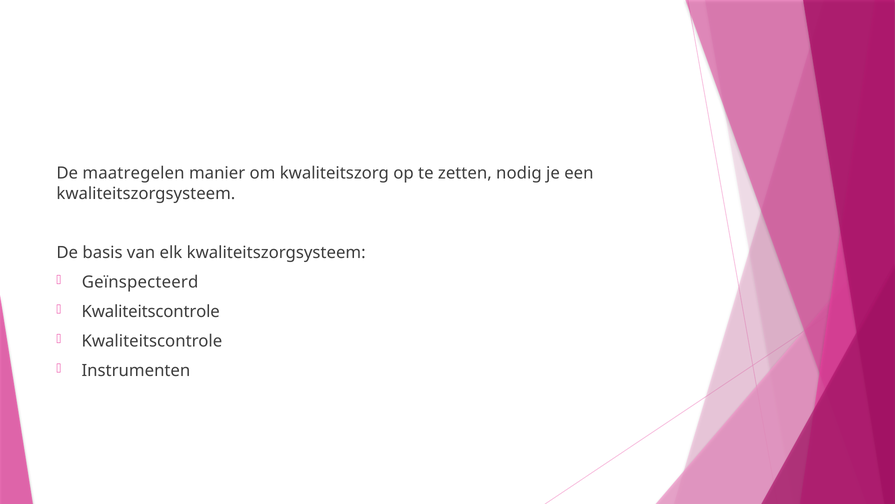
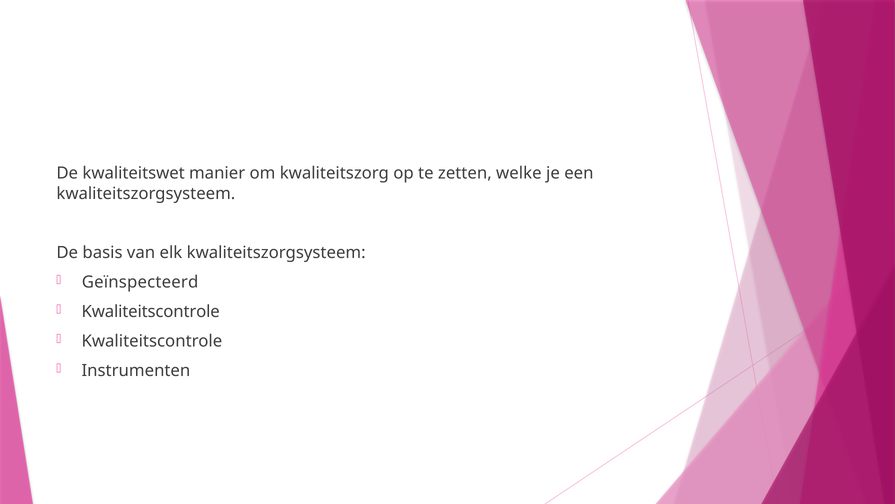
maatregelen: maatregelen -> kwaliteitswet (134, 173)
nodig: nodig -> welke (519, 173)
